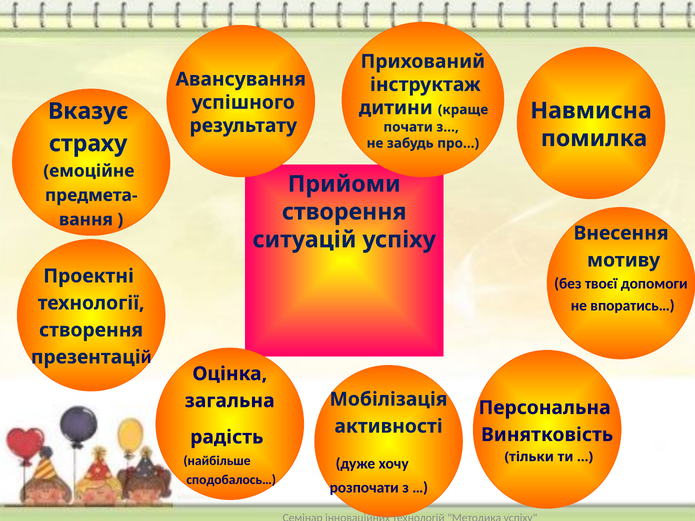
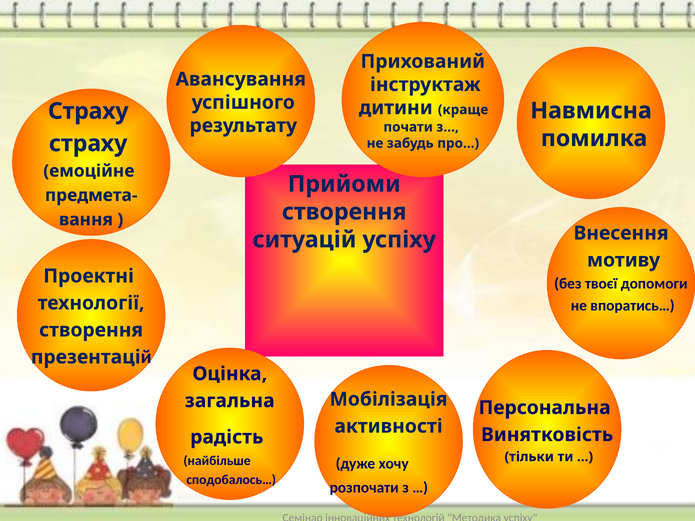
Вказує: Вказує -> Страху (88, 111)
